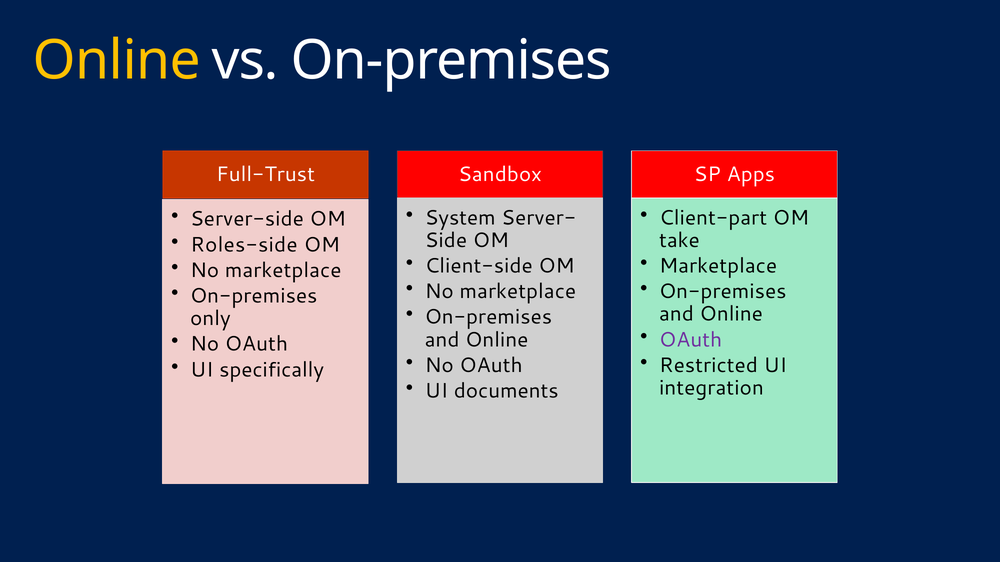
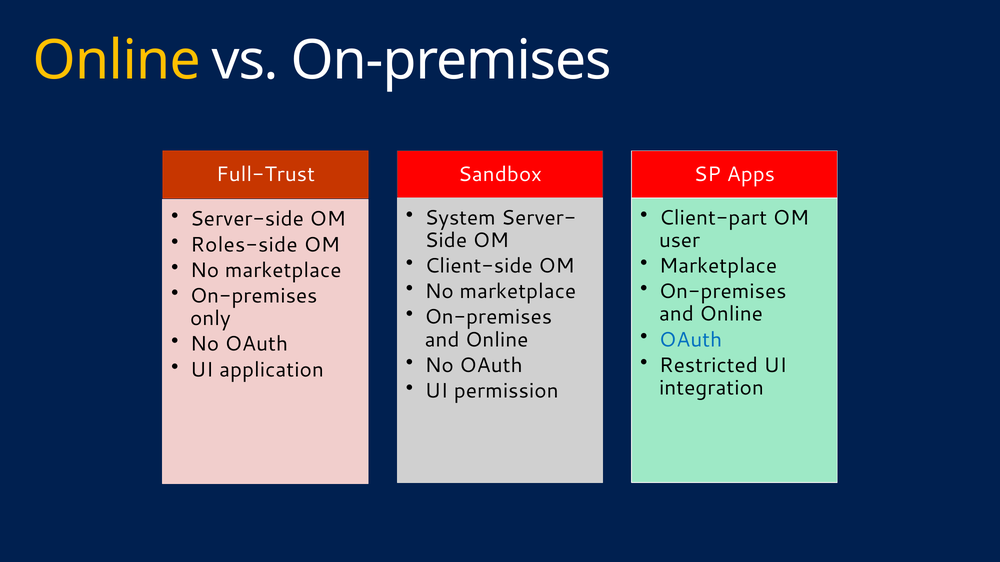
take: take -> user (680, 240)
OAuth colour: purple -> blue (691, 340)
specifically: specifically -> application (272, 370)
documents: documents -> permission (506, 391)
